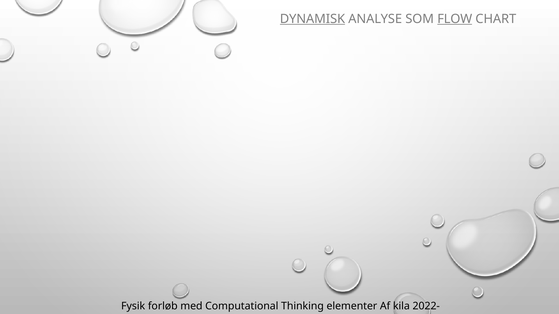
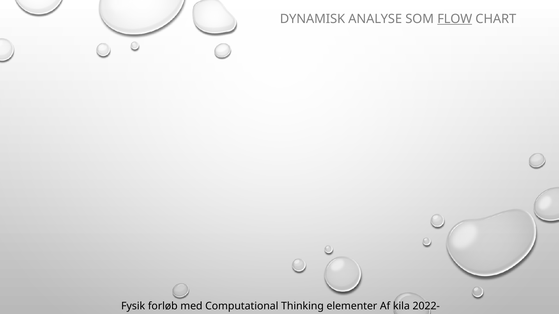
DYNAMISK underline: present -> none (312, 19)
